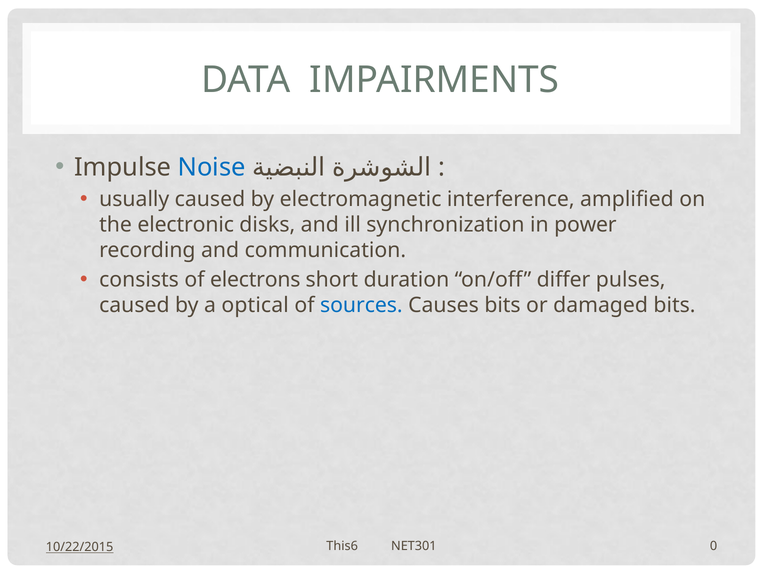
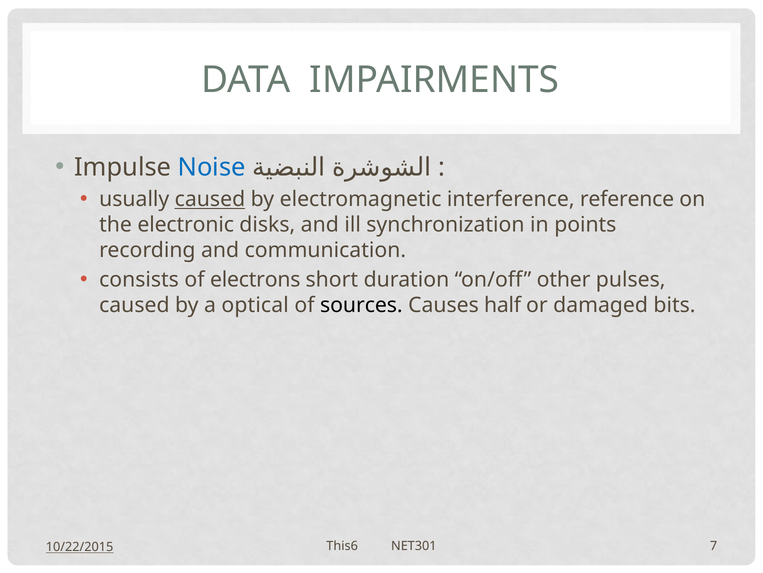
caused underline: none -> present (210, 199)
amplified: amplified -> reference (627, 199)
power: power -> points (585, 224)
differ: differ -> other (564, 280)
sources colour: blue -> black (361, 305)
Causes bits: bits -> half (503, 305)
0: 0 -> 7 (714, 545)
